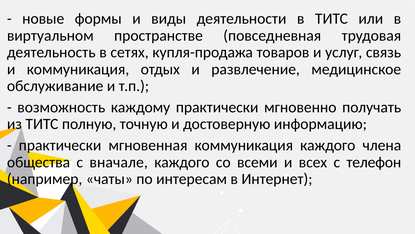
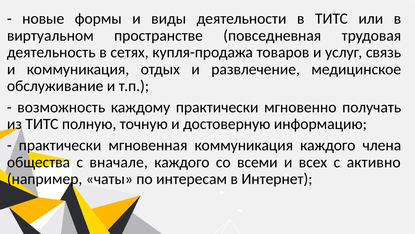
телефон: телефон -> активно (374, 162)
